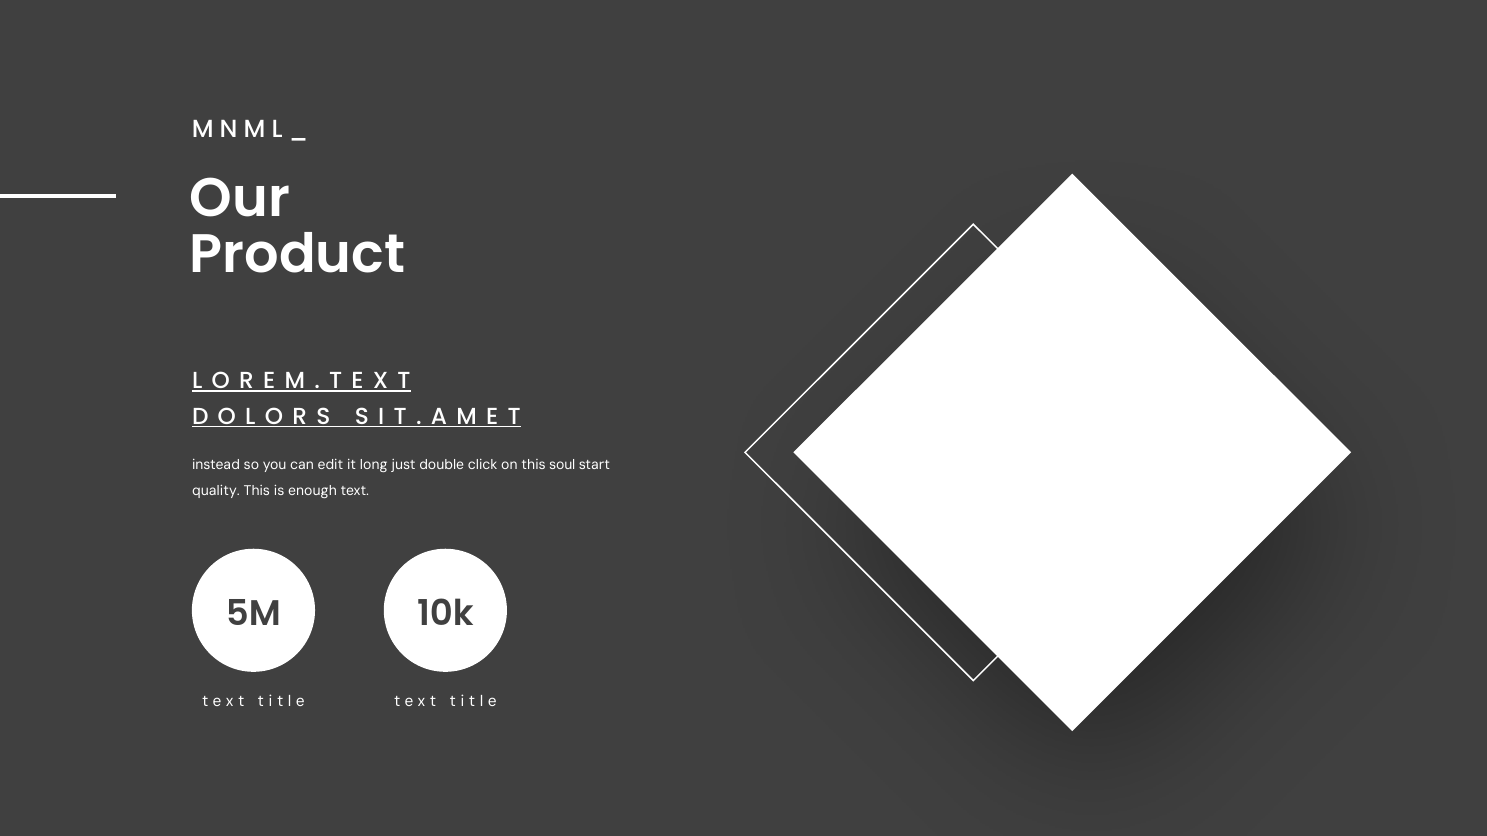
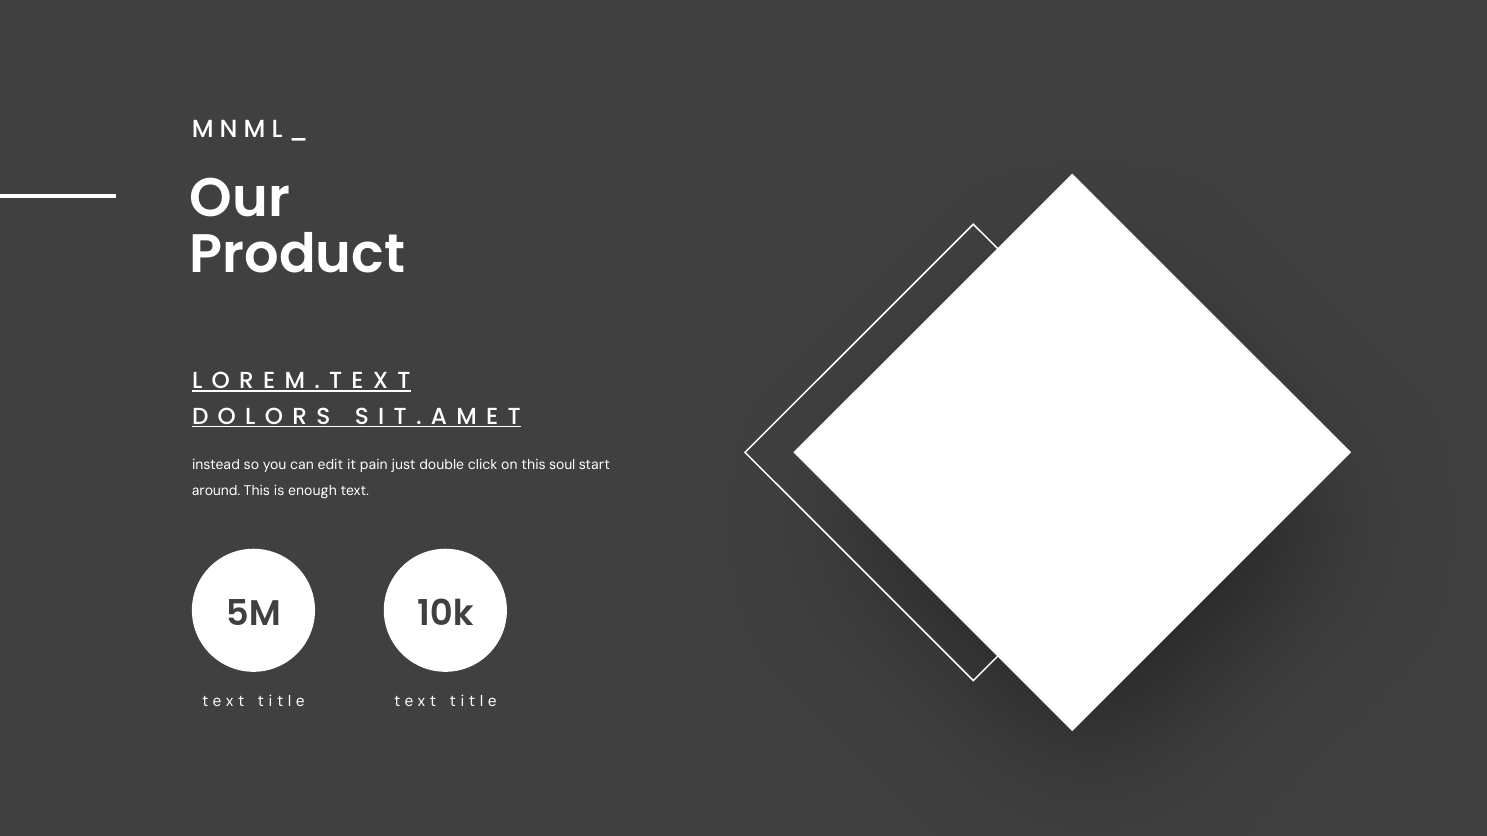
long: long -> pain (374, 465)
quality: quality -> around (216, 492)
